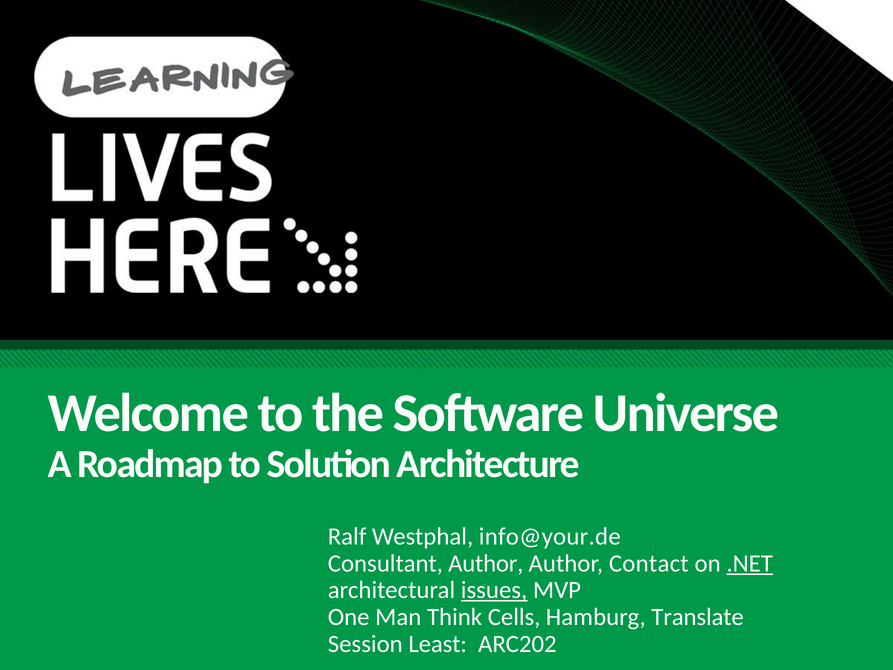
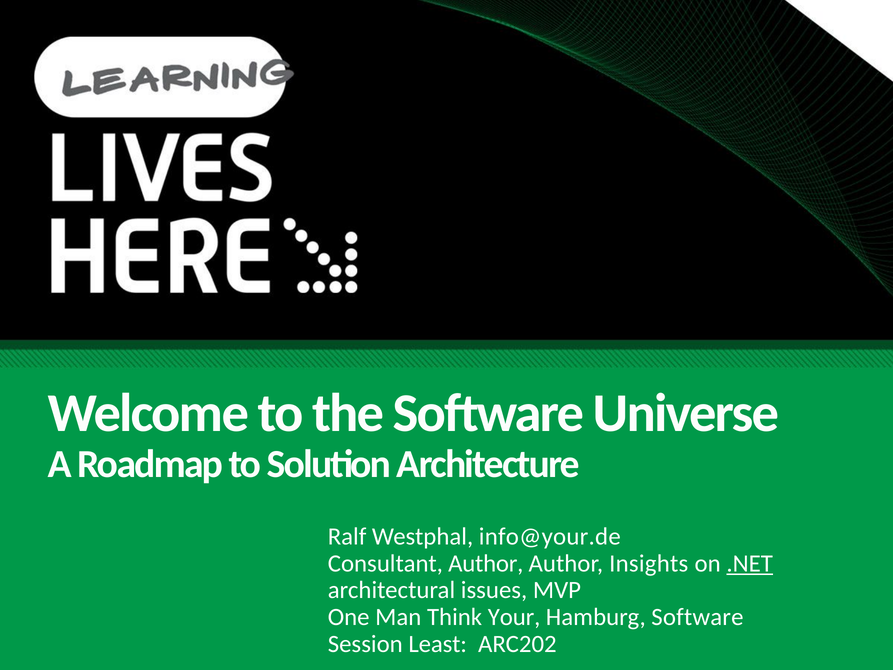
Contact: Contact -> Insights (649, 563)
issues underline: present -> none (494, 590)
Cells: Cells -> Your (514, 617)
Hamburg Translate: Translate -> Software (697, 617)
